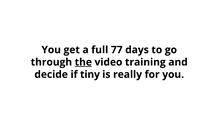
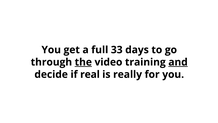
77: 77 -> 33 (117, 50)
and underline: none -> present (178, 62)
tiny: tiny -> real (90, 74)
